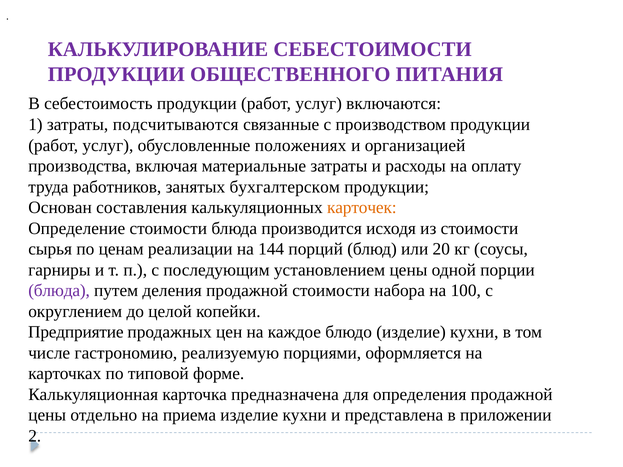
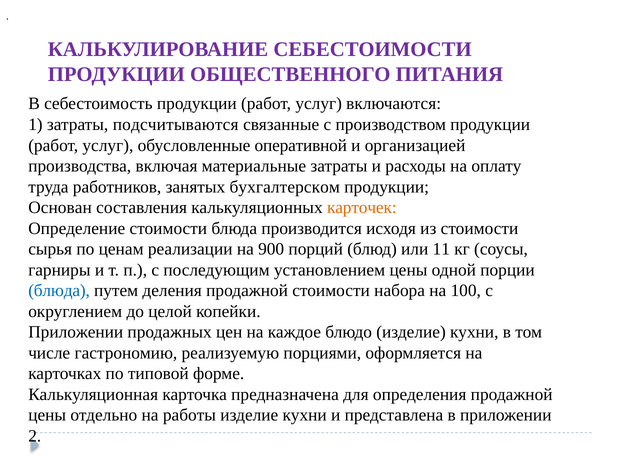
положениях: положениях -> оперативной (301, 145)
144: 144 -> 900 (271, 249)
20: 20 -> 11 (441, 249)
блюда colour: purple -> blue (59, 291)
Предприятие: Предприятие -> Приложении (76, 332)
приема: приема -> работы (189, 415)
